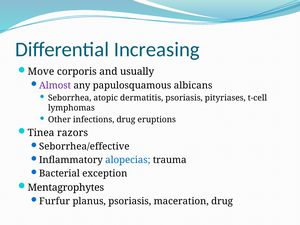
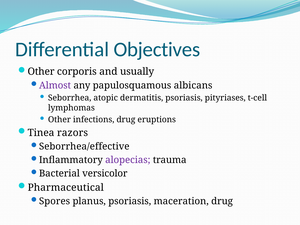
Increasing: Increasing -> Objectives (157, 50)
Move: Move -> Other (41, 72)
alopecias colour: blue -> purple (128, 160)
exception: exception -> versicolor (105, 174)
Mentagrophytes: Mentagrophytes -> Pharmaceutical (66, 187)
Furfur: Furfur -> Spores (55, 201)
